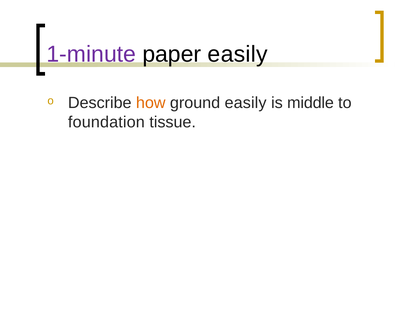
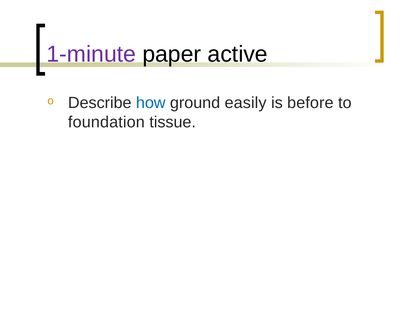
paper easily: easily -> active (238, 54)
how colour: orange -> blue (151, 103)
middle: middle -> before (310, 103)
